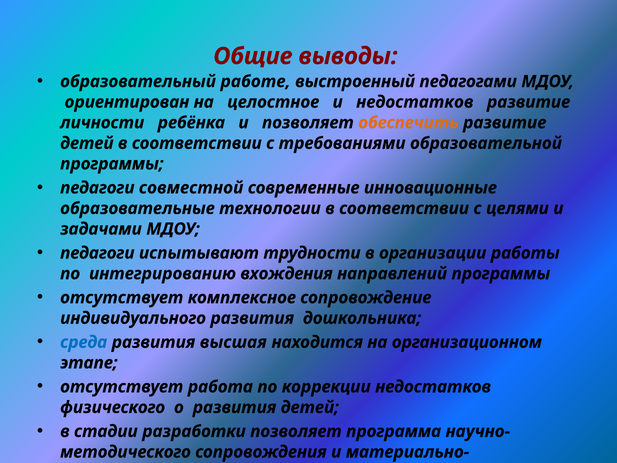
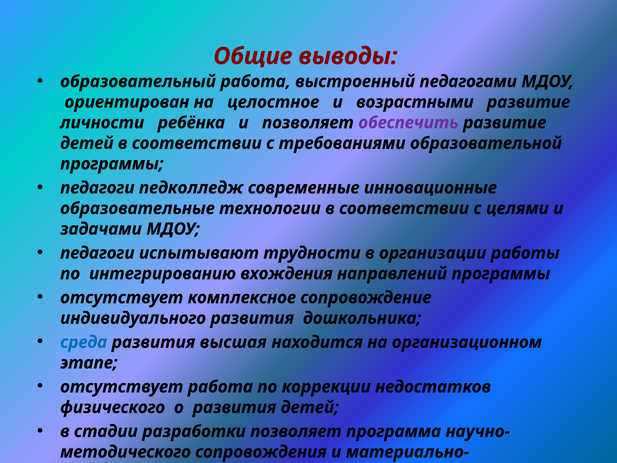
образовательный работе: работе -> работа (256, 81)
и недостатков: недостатков -> возрастными (415, 102)
обеспечить colour: orange -> purple (408, 123)
совместной: совместной -> педколледж (191, 188)
